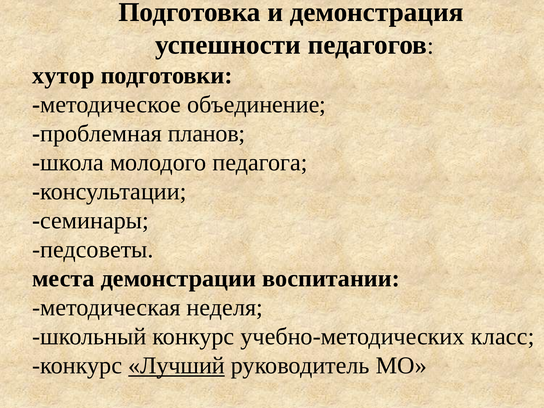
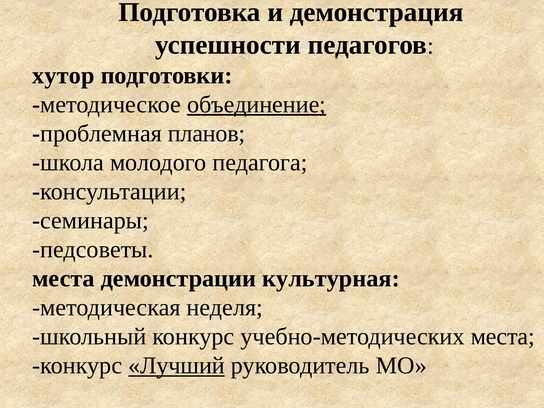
объединение underline: none -> present (257, 104)
воспитании: воспитании -> культурная (331, 279)
учебно-методических класс: класс -> места (503, 337)
